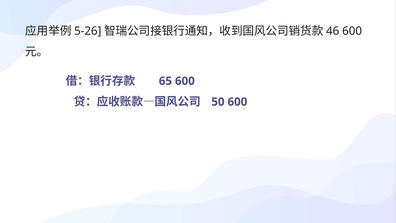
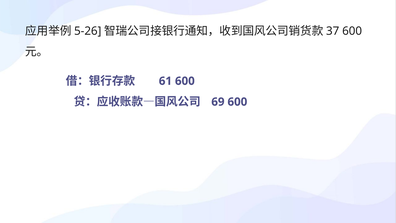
46: 46 -> 37 (333, 31)
65: 65 -> 61 (165, 81)
50: 50 -> 69 (218, 102)
